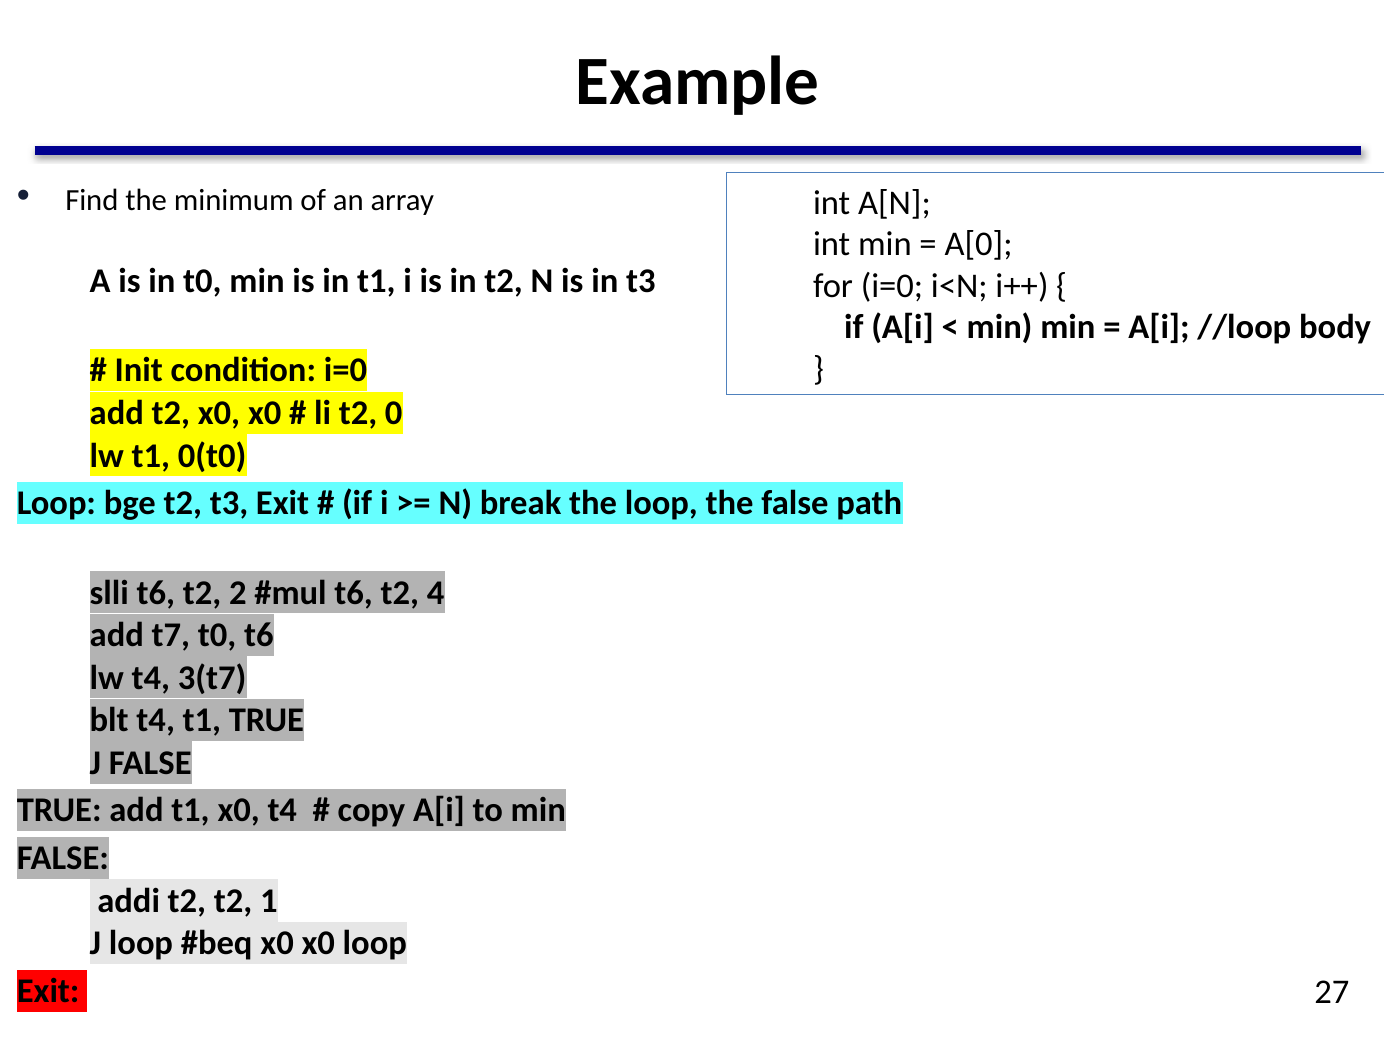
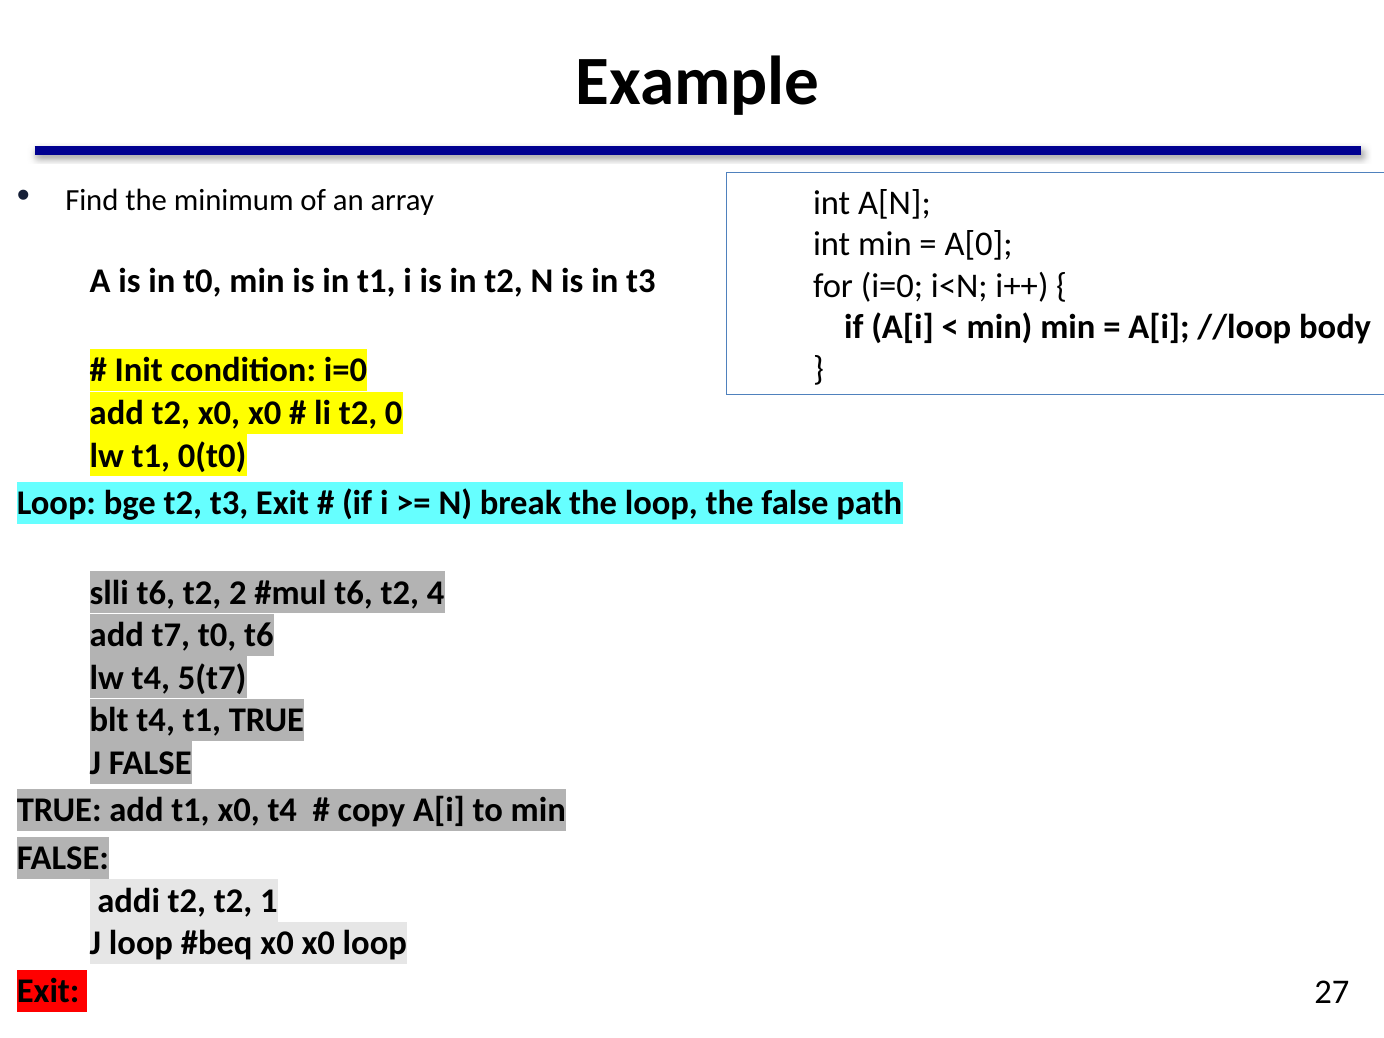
3(t7: 3(t7 -> 5(t7 (212, 678)
